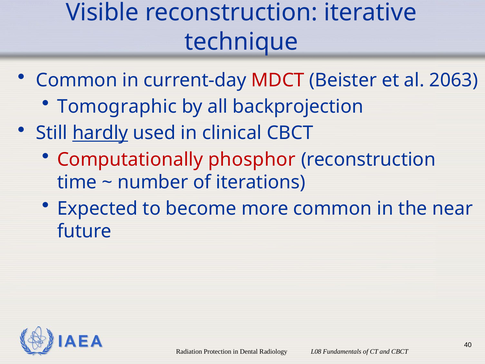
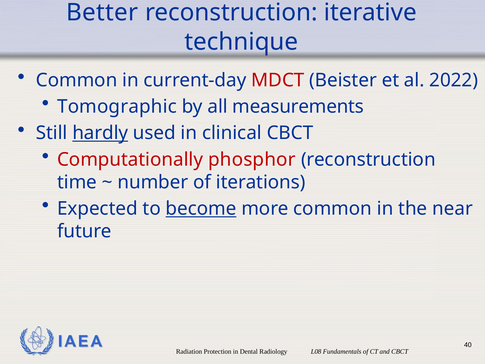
Visible: Visible -> Better (102, 13)
2063: 2063 -> 2022 (454, 80)
backprojection: backprojection -> measurements (298, 107)
become underline: none -> present (201, 208)
